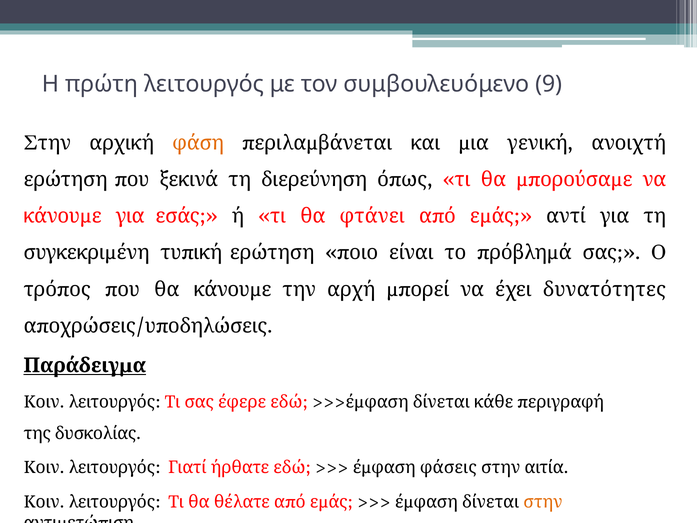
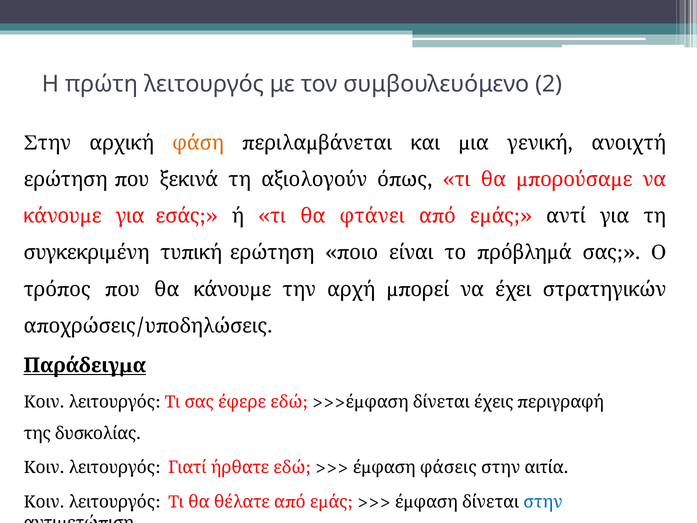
9: 9 -> 2 (549, 84)
διερεύνηση: διερεύνηση -> αξιολογούν (314, 179)
δυνατότητες: δυνατότητες -> στρατηγικών (605, 289)
κάθε: κάθε -> έχεις (494, 402)
στην colour: orange -> blue (543, 502)
